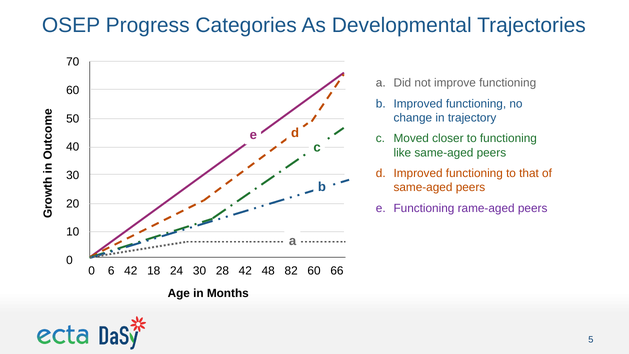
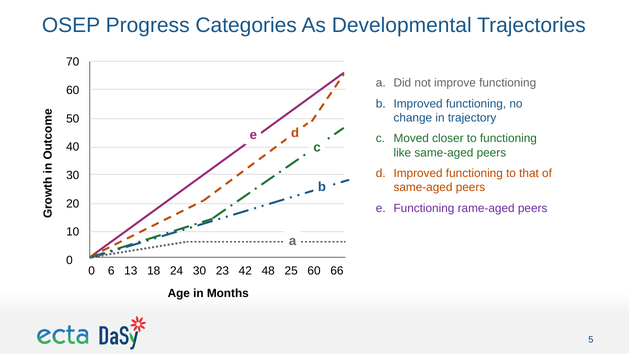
6 42: 42 -> 13 (131, 271)
28: 28 -> 23 (222, 271)
82: 82 -> 25 (291, 271)
